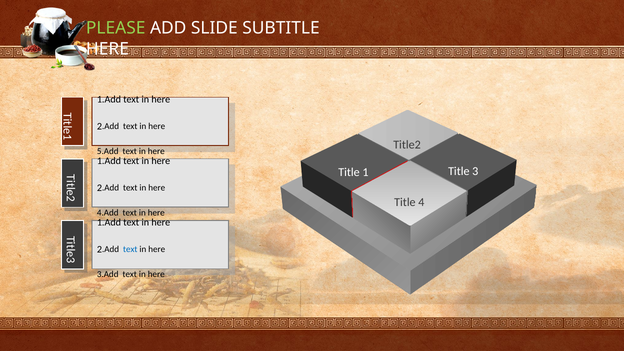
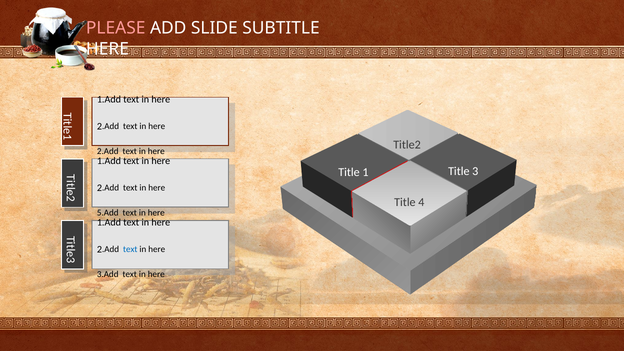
PLEASE colour: light green -> pink (116, 28)
5.Add: 5.Add -> 2.Add (108, 151)
4.Add: 4.Add -> 5.Add (108, 213)
